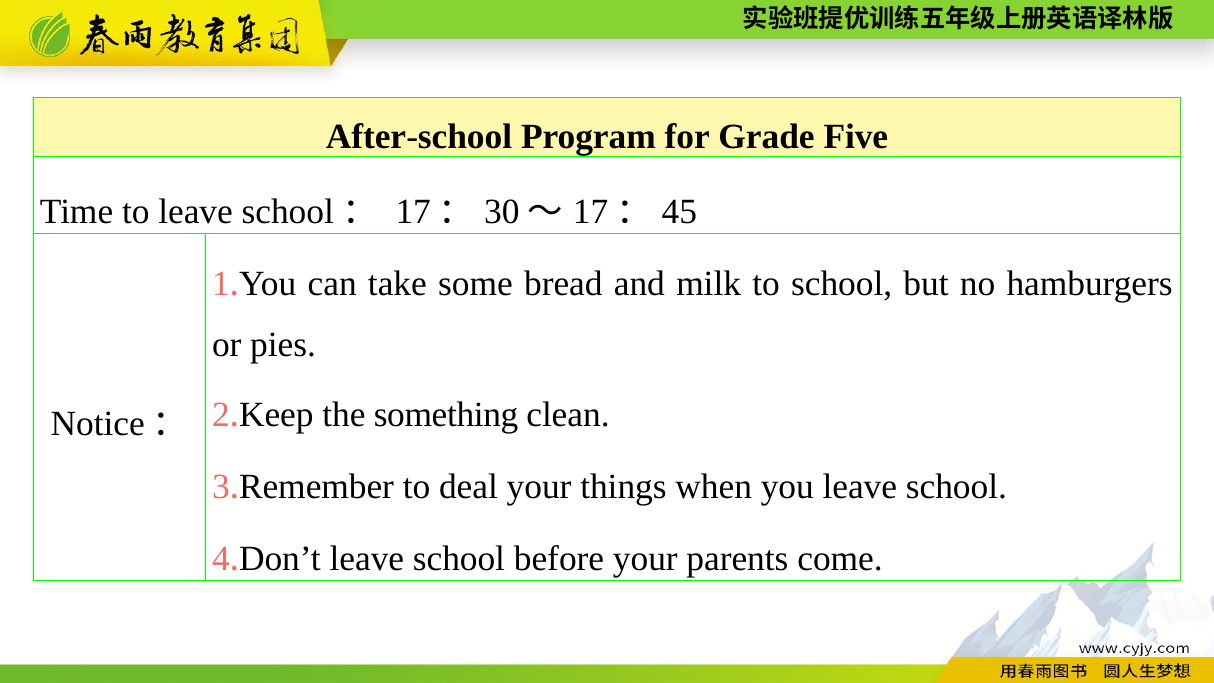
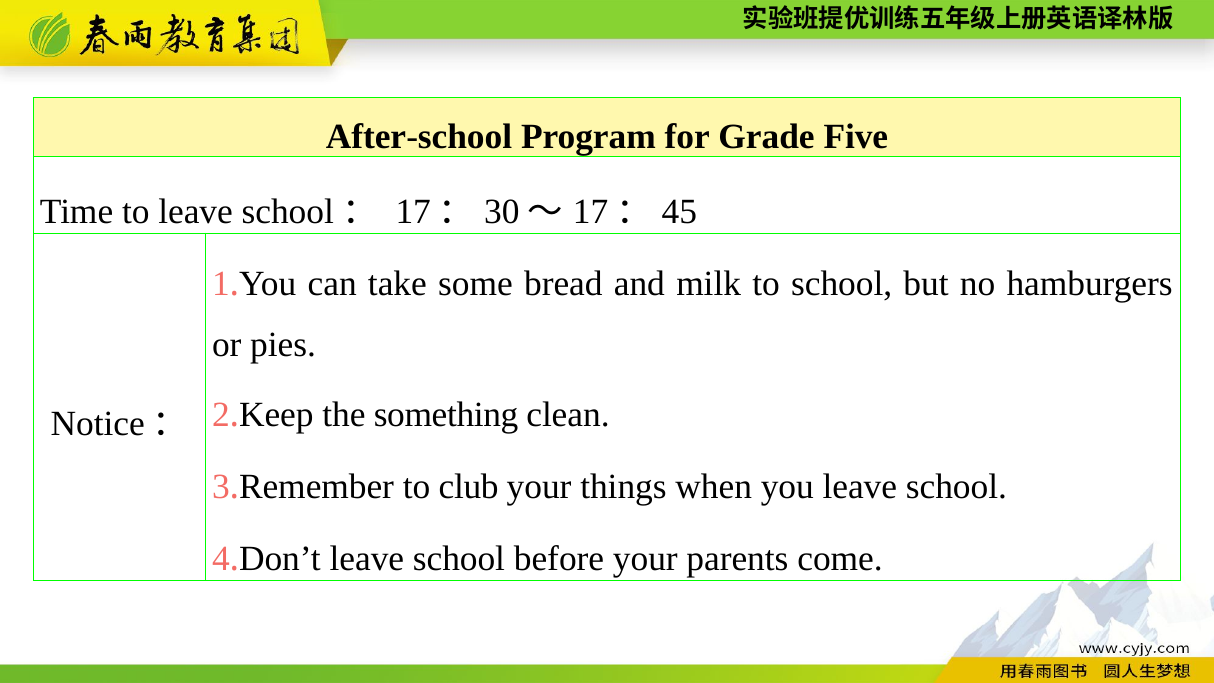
deal: deal -> club (469, 486)
